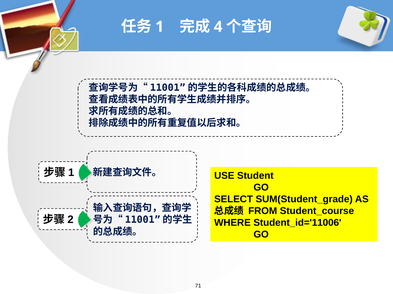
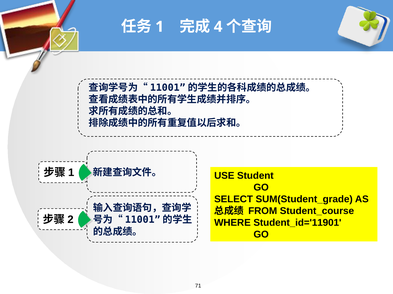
Student_id='11006: Student_id='11006 -> Student_id='11901 (297, 223)
